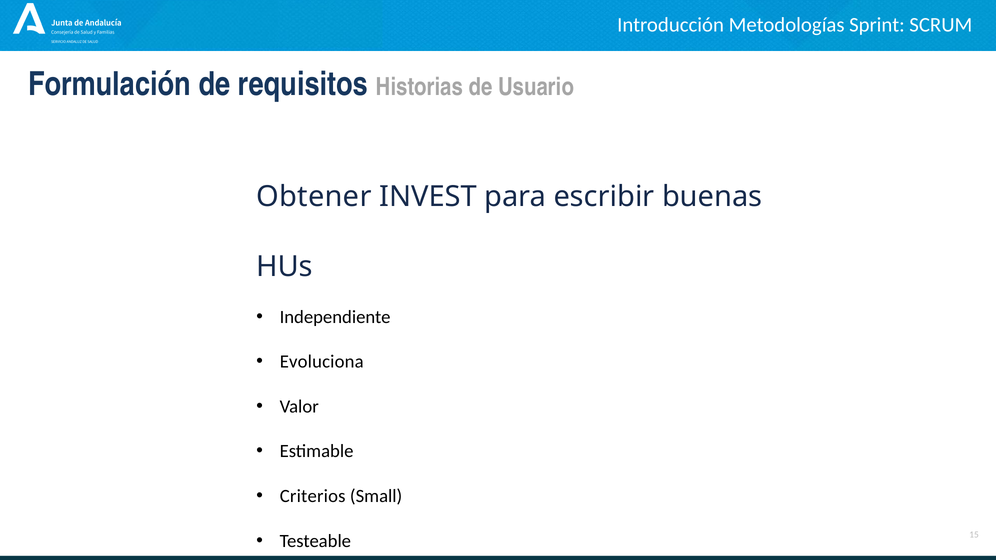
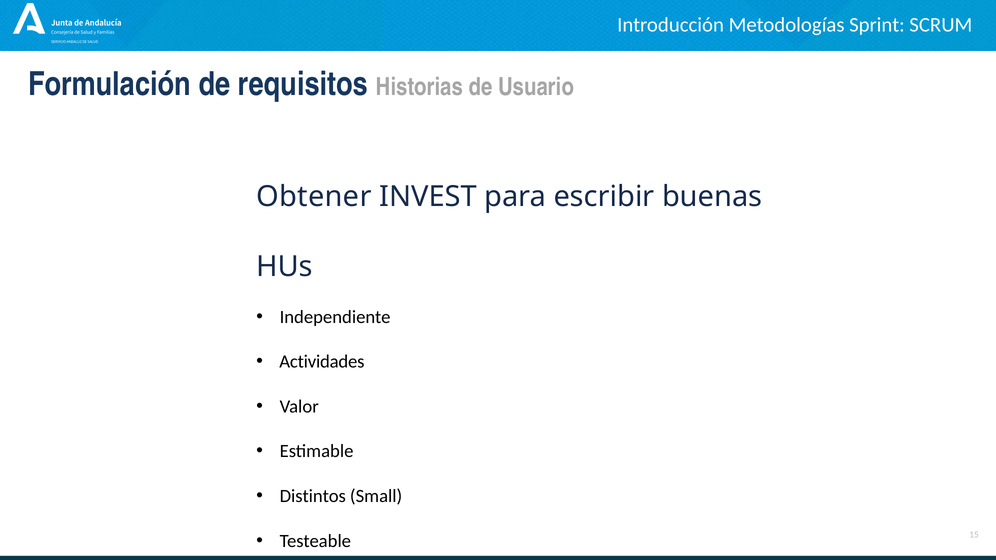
Evoluciona: Evoluciona -> Actividades (322, 362)
Criterios: Criterios -> Distintos (313, 496)
